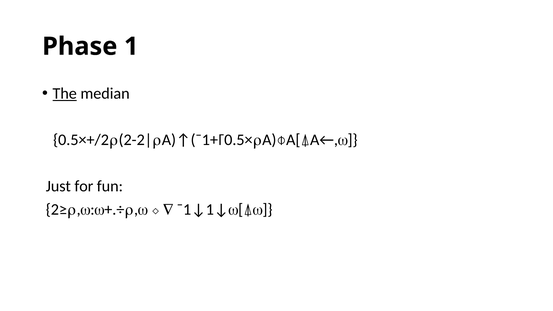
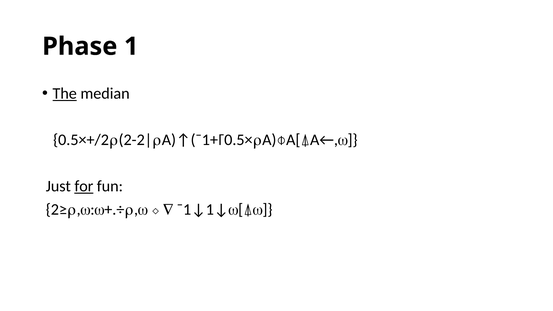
for underline: none -> present (84, 186)
